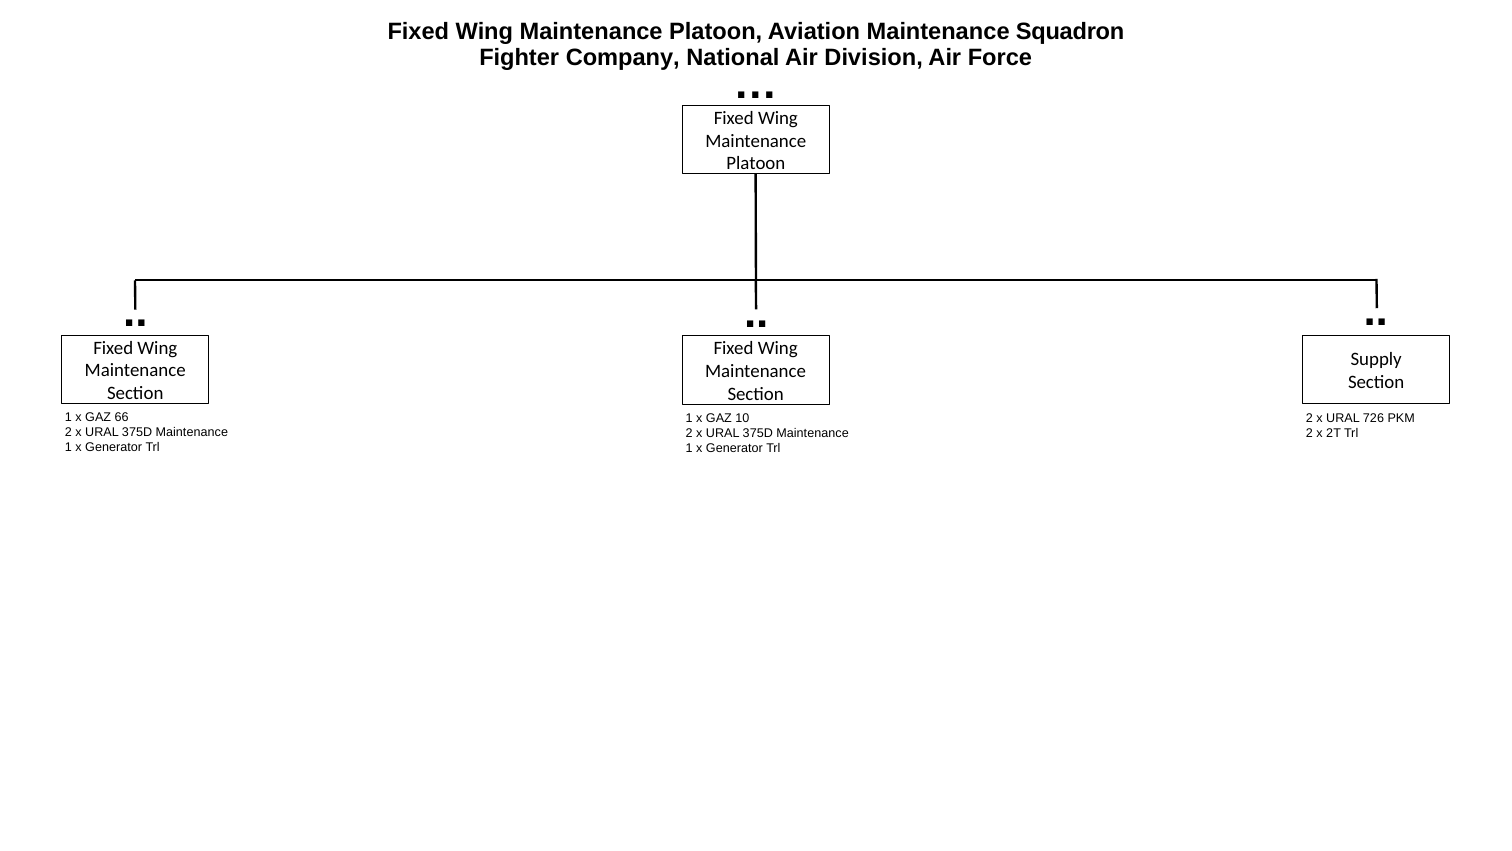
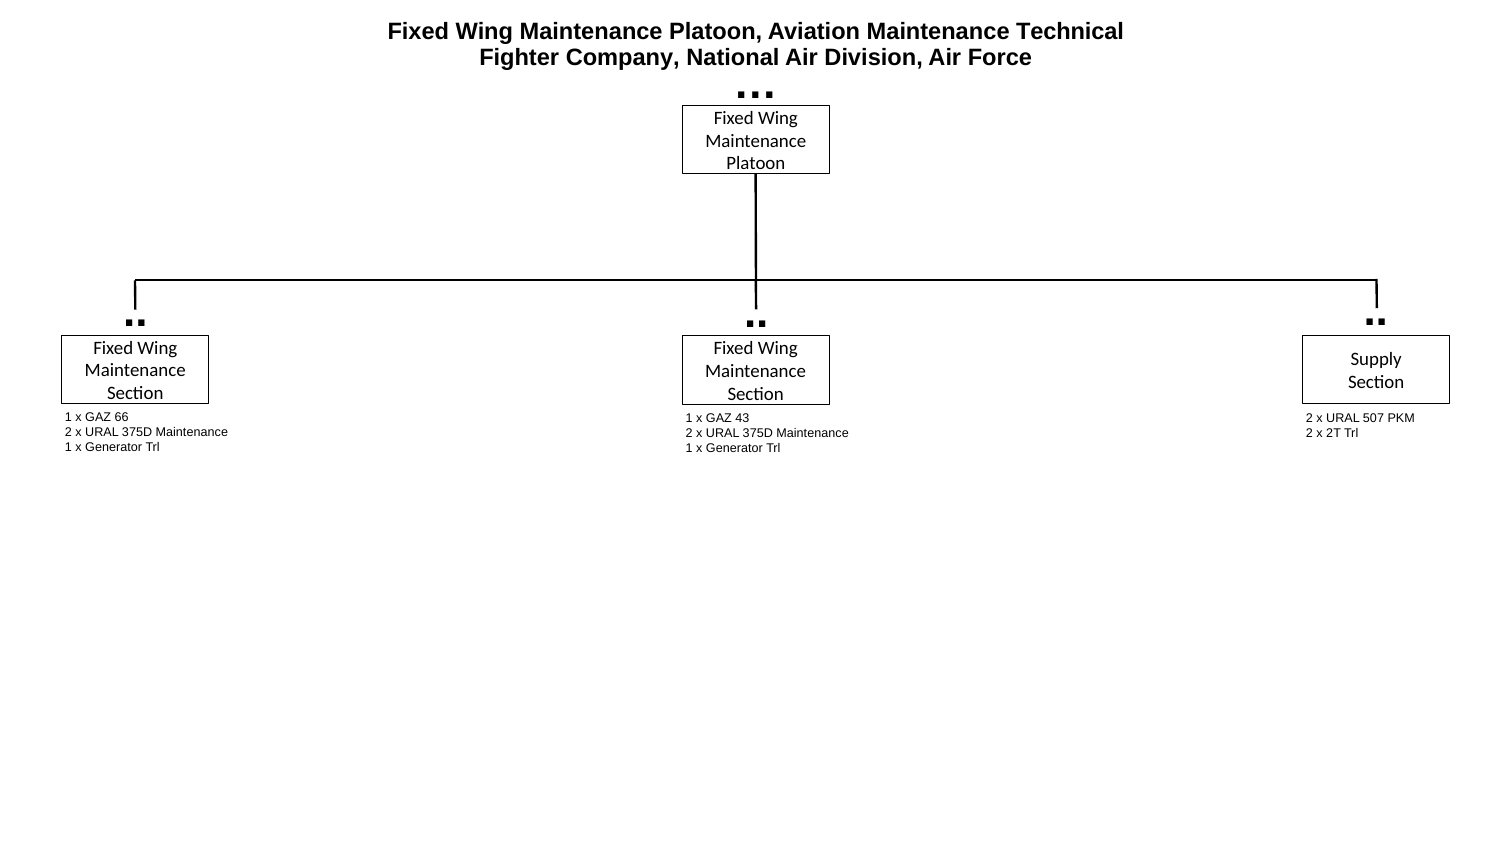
Squadron: Squadron -> Technical (1070, 32)
10: 10 -> 43 (742, 418)
726: 726 -> 507 (1373, 418)
